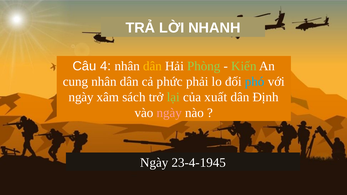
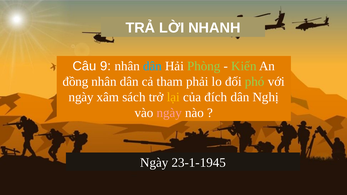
4: 4 -> 9 (105, 66)
dân colour: yellow -> light blue (152, 66)
cung: cung -> đồng (75, 82)
phức: phức -> tham (170, 82)
phó colour: light blue -> light green (255, 82)
lại colour: light green -> yellow (173, 97)
xuất: xuất -> đích (216, 97)
Định: Định -> Nghị (266, 97)
23-4-1945: 23-4-1945 -> 23-1-1945 (199, 163)
